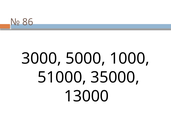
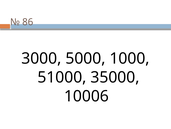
13000: 13000 -> 10006 (86, 96)
